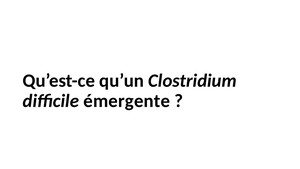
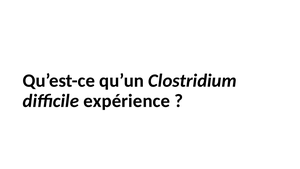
émergente: émergente -> expérience (127, 101)
